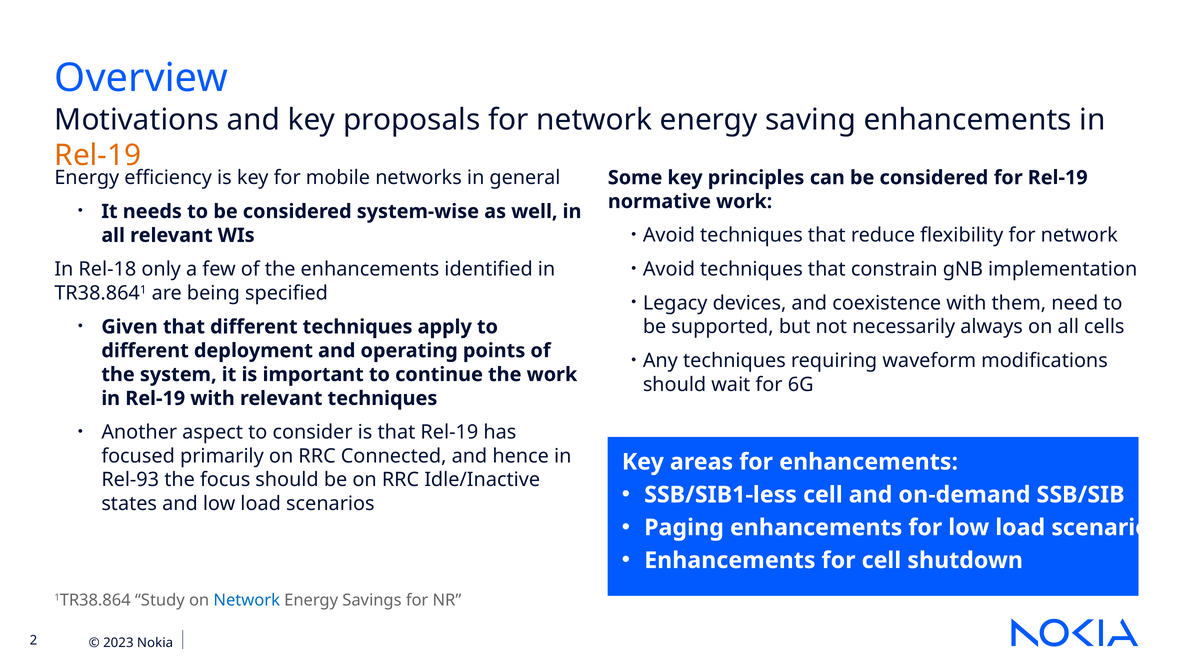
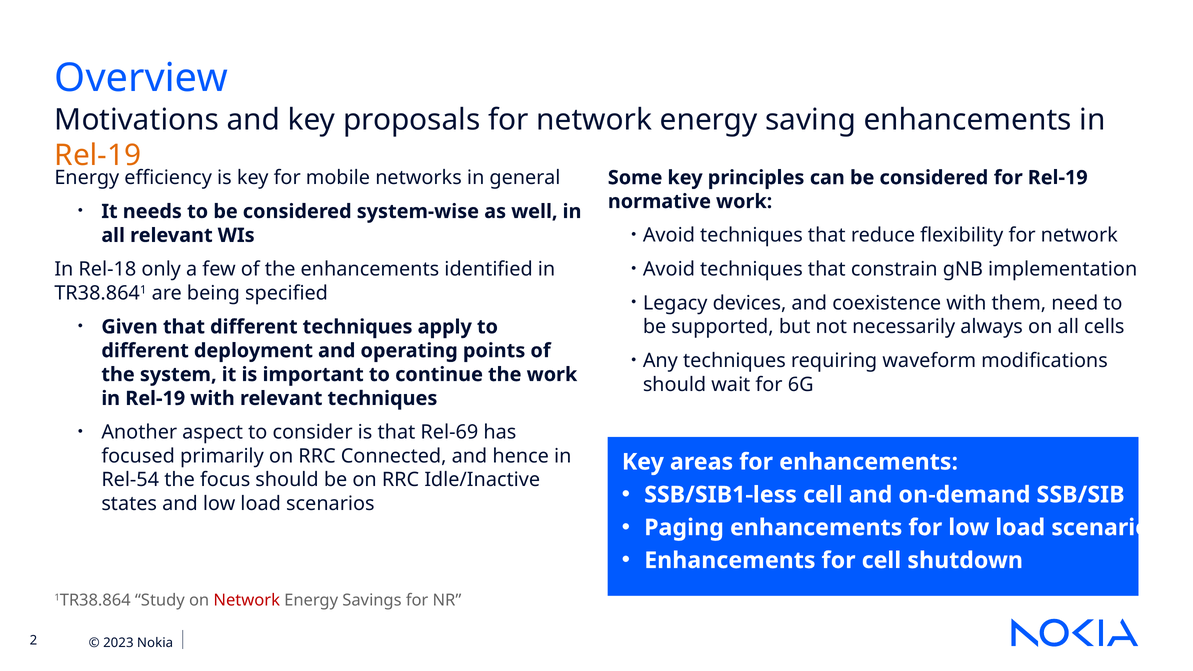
that Rel-19: Rel-19 -> Rel-69 (449, 432)
Rel-93: Rel-93 -> Rel-54 (130, 480)
Network colour: blue -> red (247, 600)
